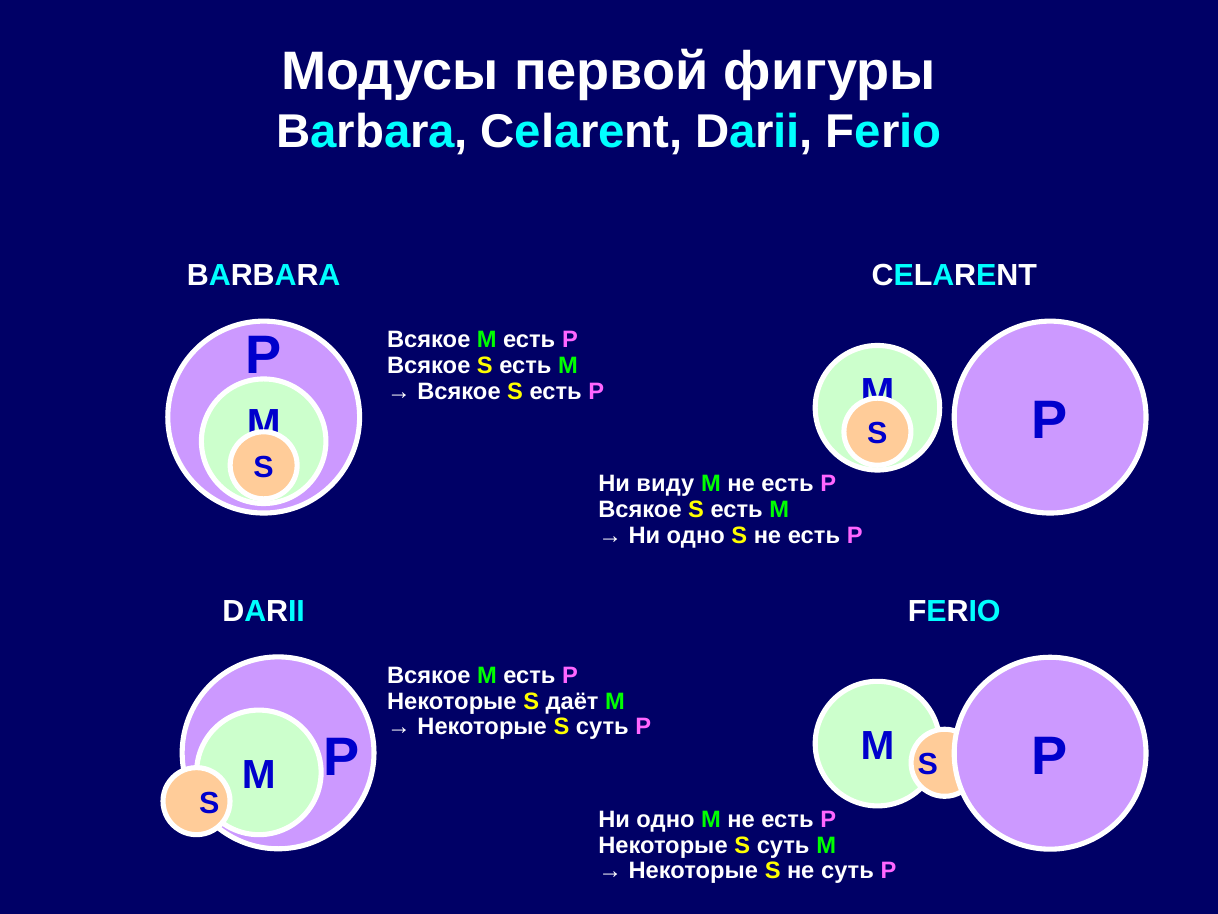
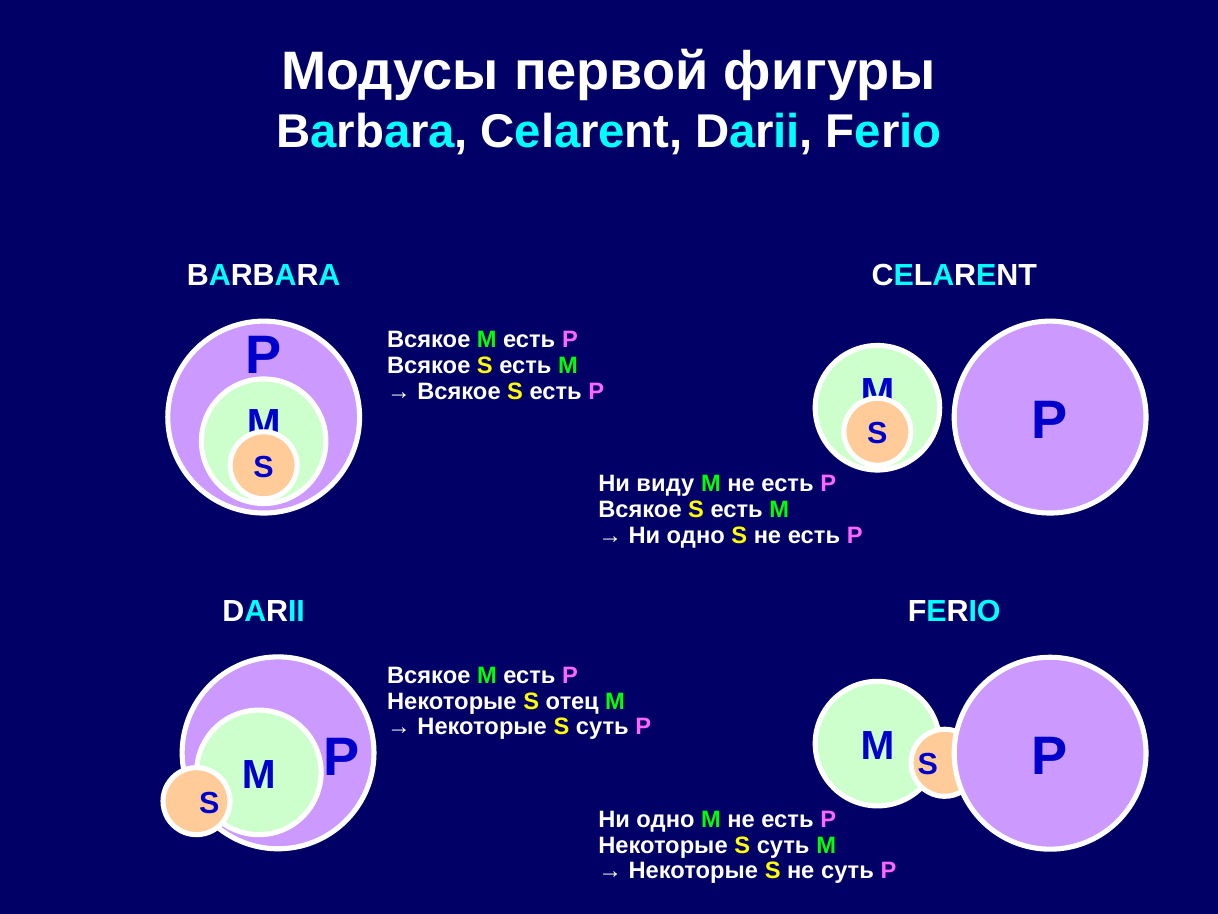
даёт: даёт -> отец (572, 701)
